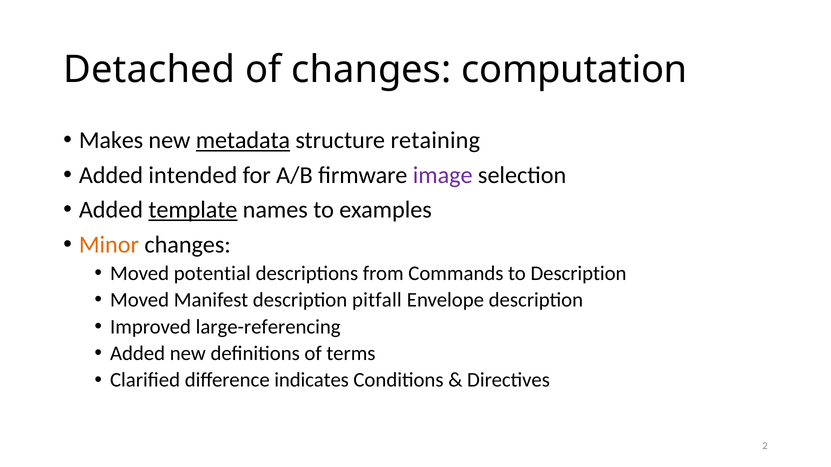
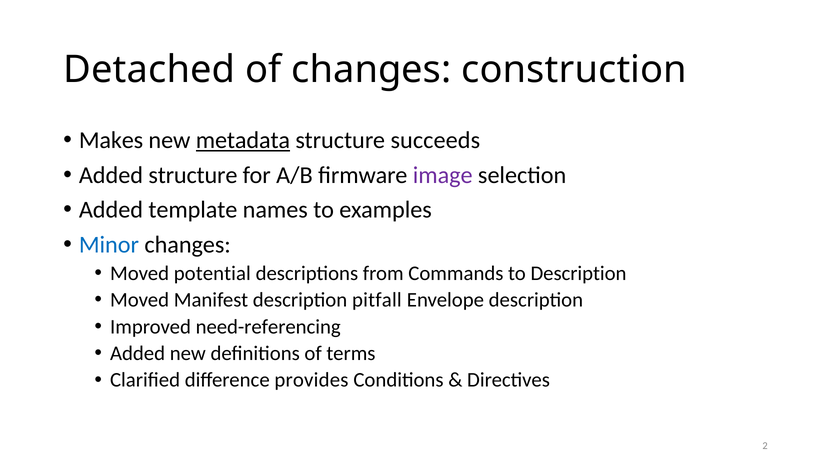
computation: computation -> construction (574, 70)
retaining: retaining -> succeeds (435, 140)
Added intended: intended -> structure (193, 175)
template underline: present -> none (193, 210)
Minor colour: orange -> blue (109, 245)
large-referencing: large-referencing -> need-referencing (268, 327)
indicates: indicates -> provides (311, 380)
